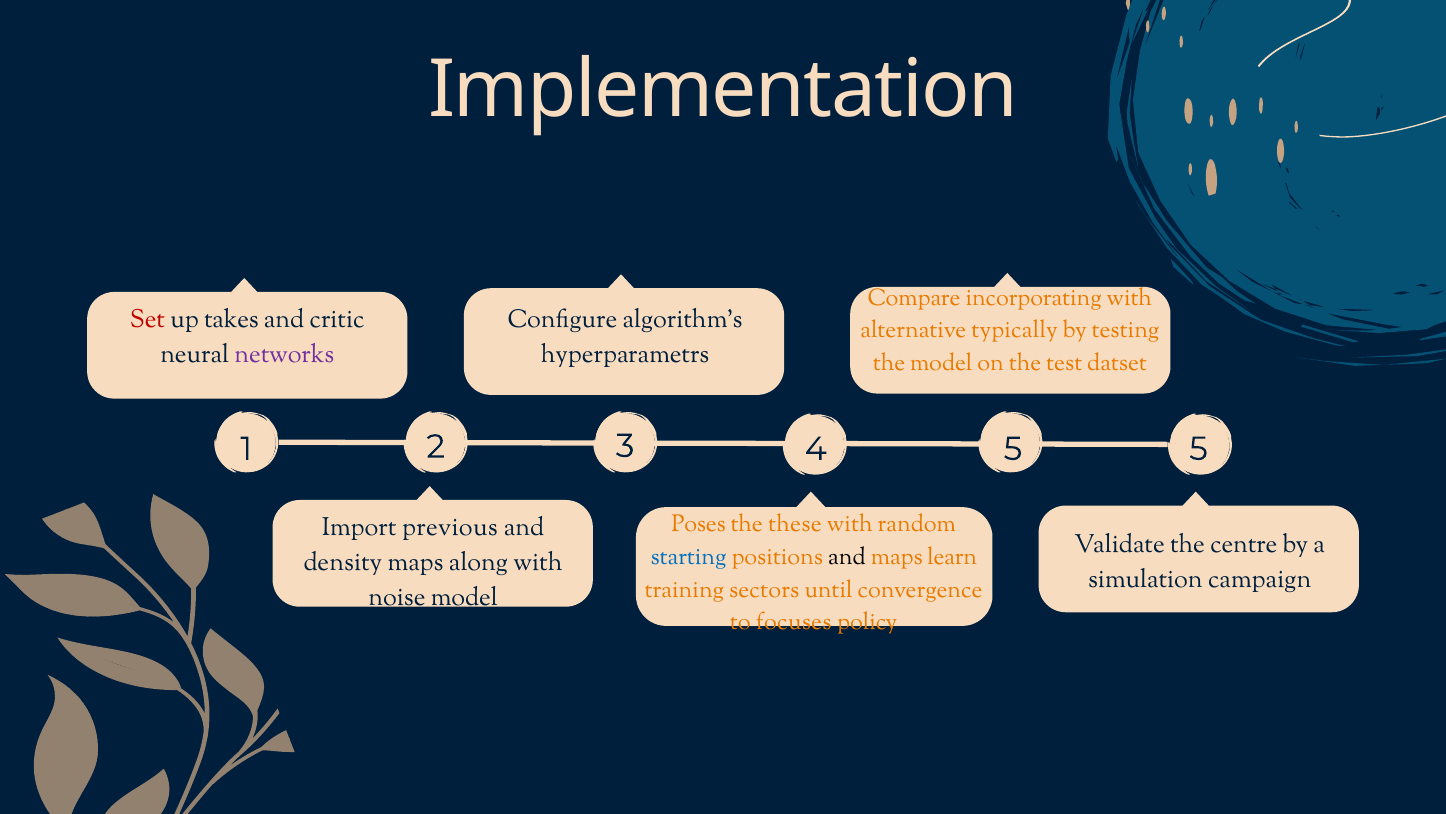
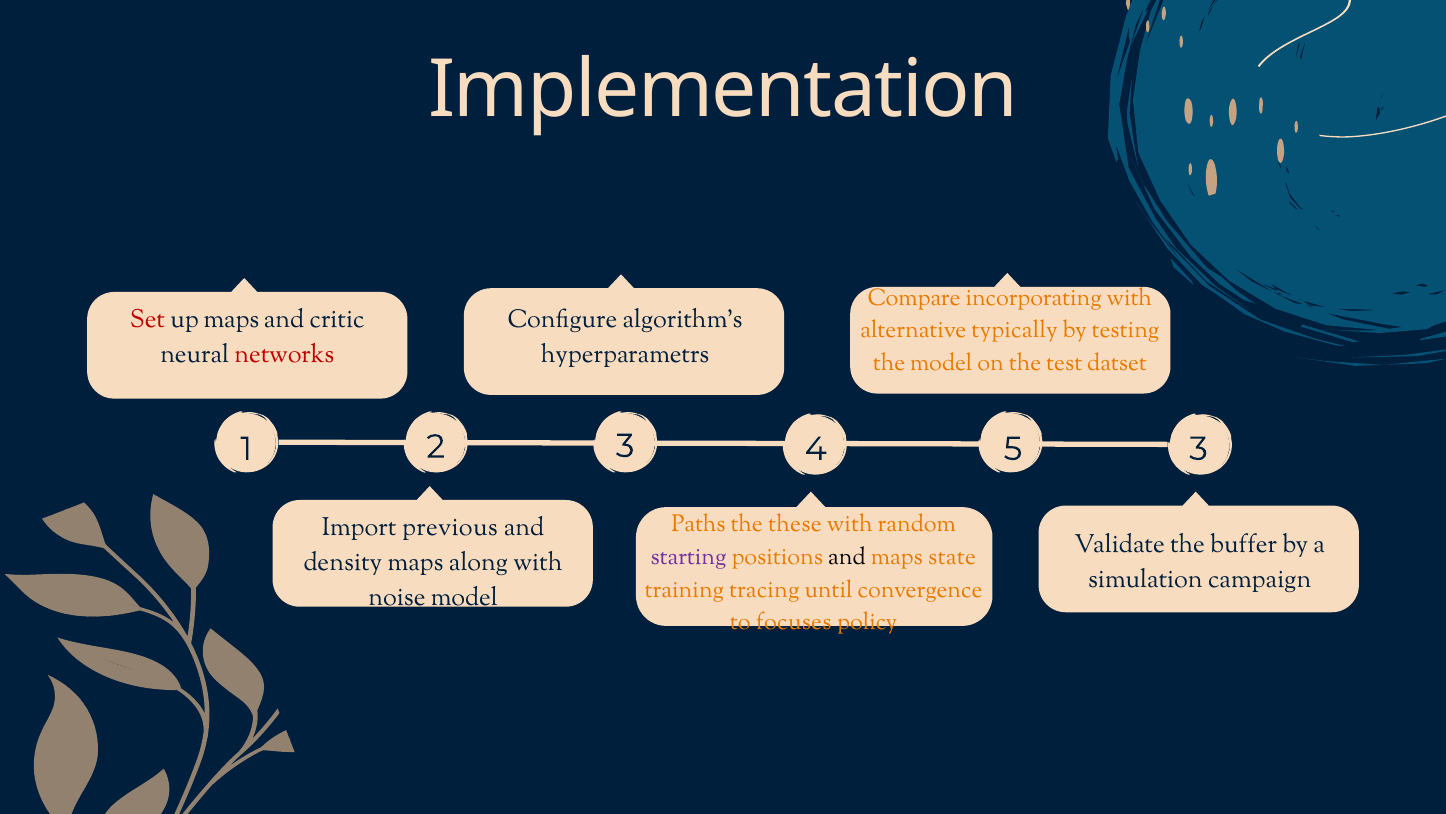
up takes: takes -> maps (231, 319)
networks colour: purple -> red (284, 354)
2 5: 5 -> 3 (1199, 449)
Poses: Poses -> Paths (698, 523)
centre: centre -> buffer (1244, 544)
starting colour: blue -> purple (689, 556)
learn: learn -> state (952, 556)
sectors: sectors -> tracing (764, 589)
